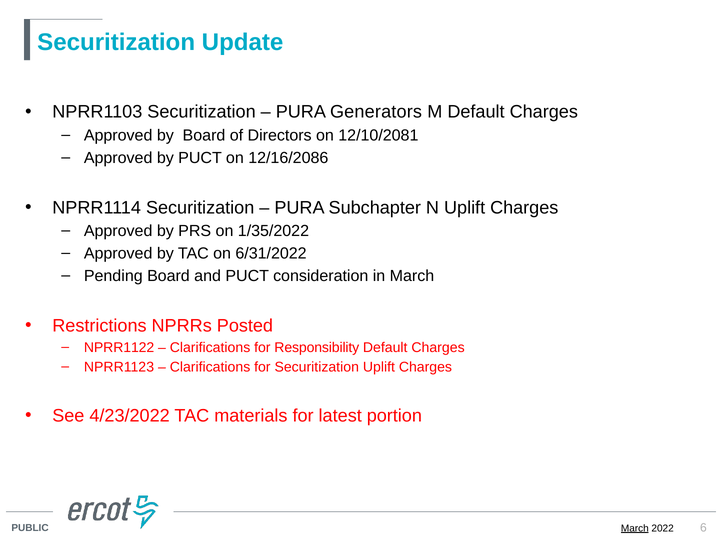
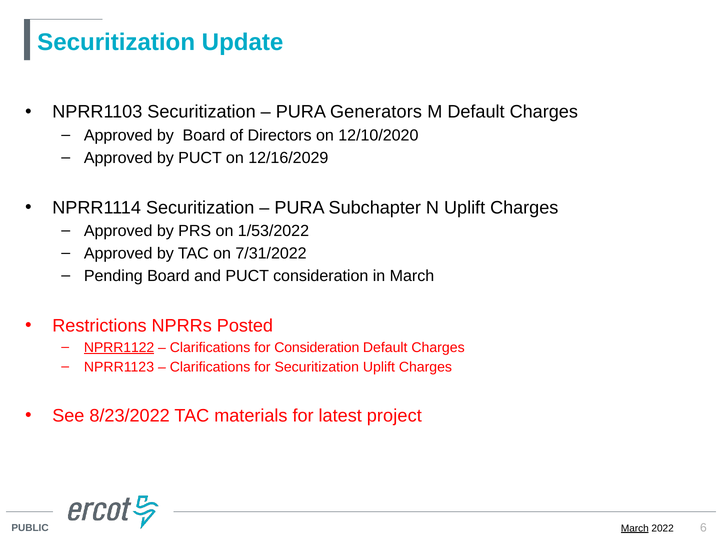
12/10/2081: 12/10/2081 -> 12/10/2020 (378, 136)
12/16/2086: 12/16/2086 -> 12/16/2029 (288, 158)
1/35/2022: 1/35/2022 -> 1/53/2022 (273, 231)
6/31/2022: 6/31/2022 -> 7/31/2022 (271, 254)
NPRR1122 underline: none -> present (119, 348)
for Responsibility: Responsibility -> Consideration (317, 348)
4/23/2022: 4/23/2022 -> 8/23/2022 (130, 416)
portion: portion -> project (394, 416)
